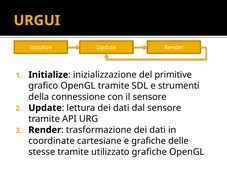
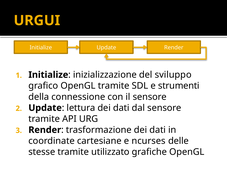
primitive: primitive -> sviluppo (173, 74)
e grafiche: grafiche -> ncurses (149, 140)
